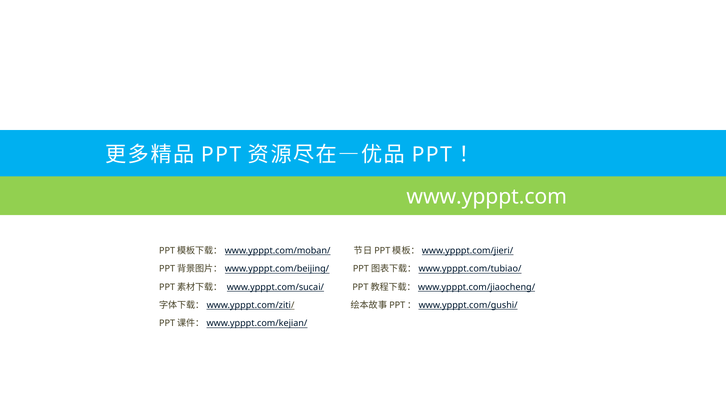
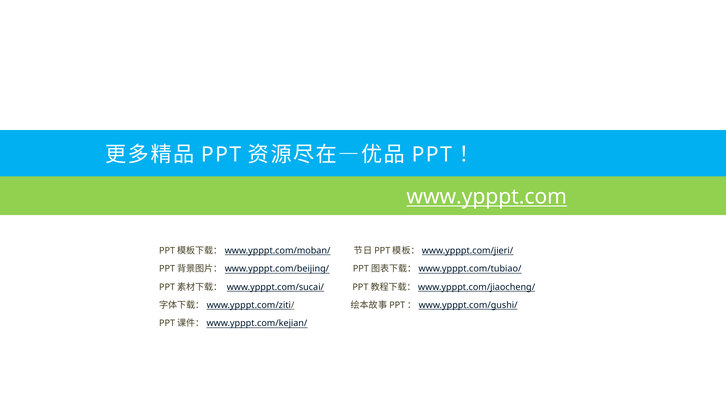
www.ypppt.com underline: none -> present (487, 197)
